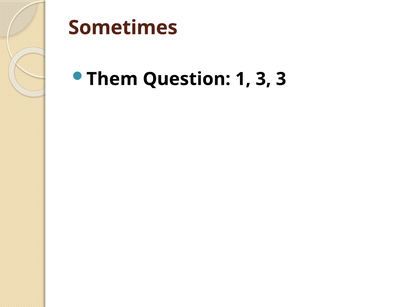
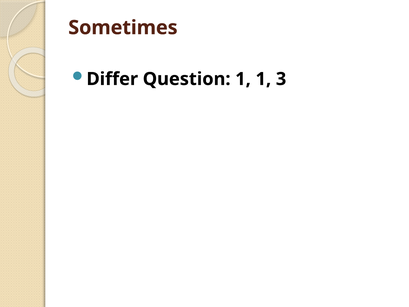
Them: Them -> Differ (112, 79)
1 3: 3 -> 1 (263, 79)
